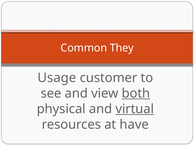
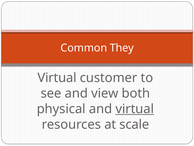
Usage: Usage -> Virtual (57, 78)
both underline: present -> none (136, 93)
have: have -> scale (134, 124)
